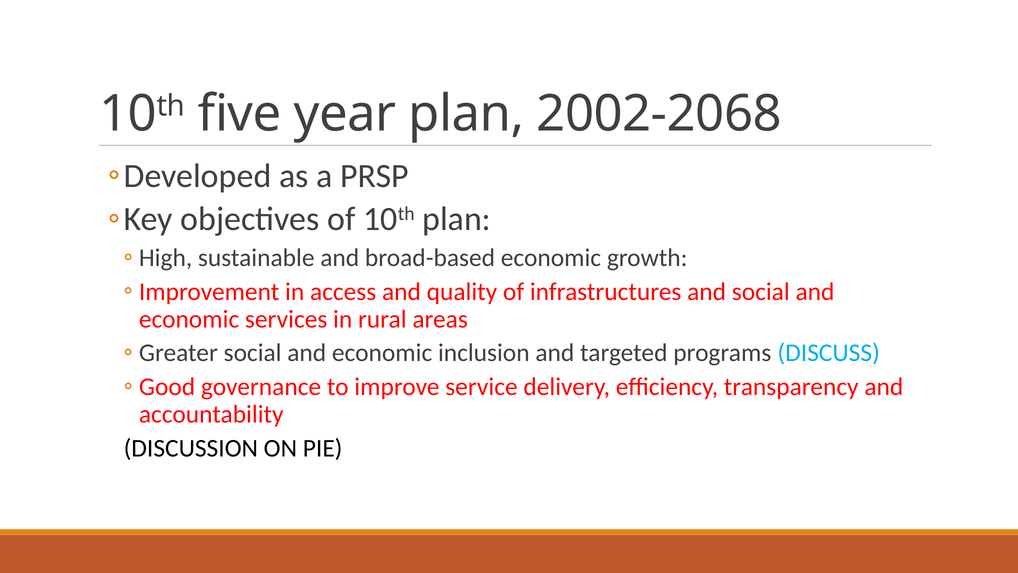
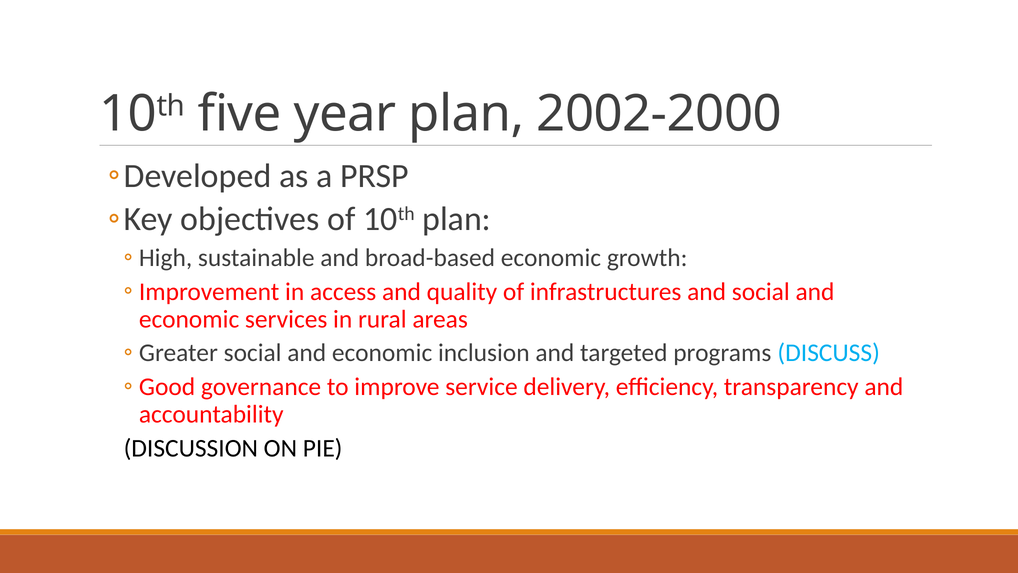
2002-2068: 2002-2068 -> 2002-2000 (659, 114)
